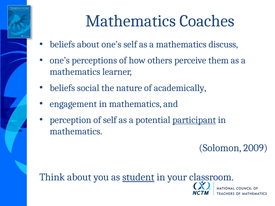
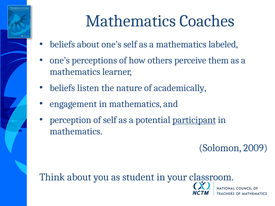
discuss: discuss -> labeled (223, 44)
social: social -> listen (88, 88)
student underline: present -> none (138, 177)
